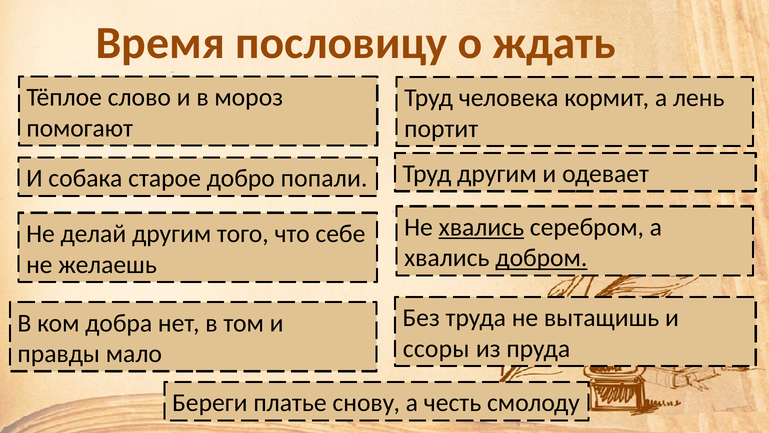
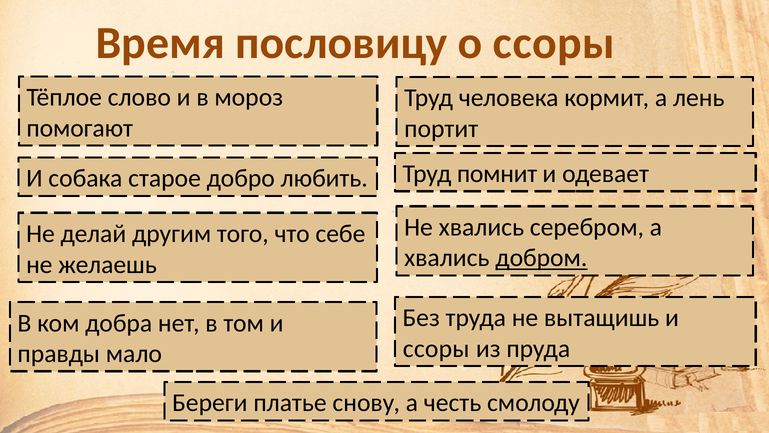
о ждать: ждать -> ссоры (554, 43)
Труд другим: другим -> помнит (497, 174)
попали: попали -> любить (324, 178)
хвались underline: present -> none (481, 227)
